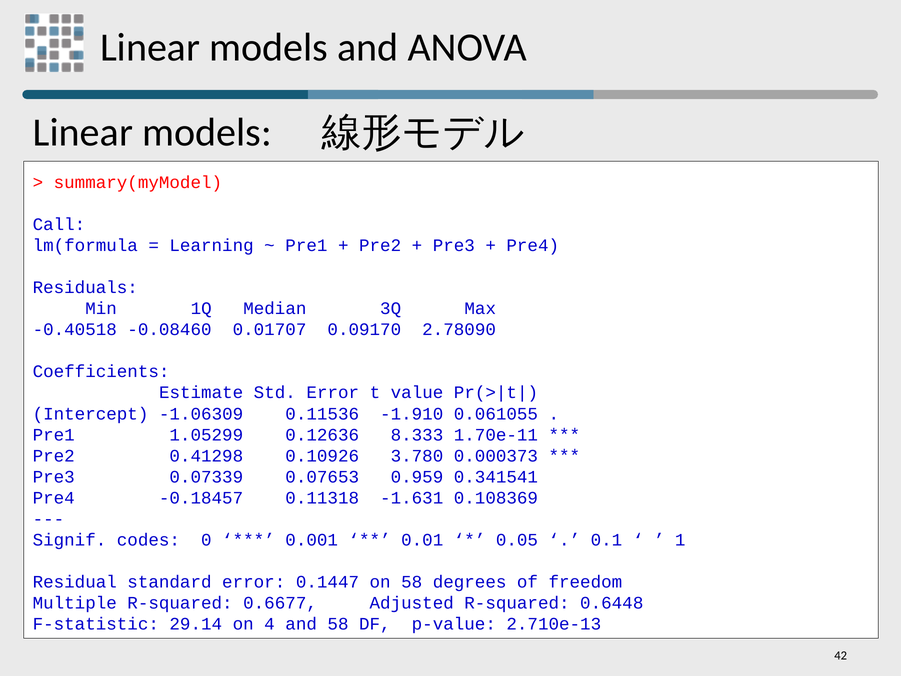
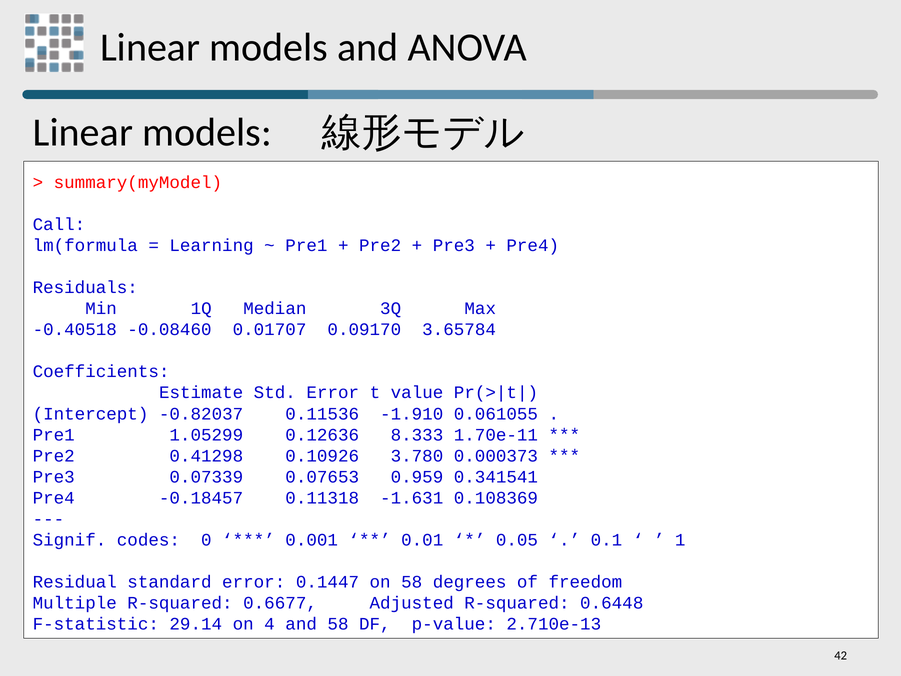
2.78090: 2.78090 -> 3.65784 (459, 329)
-1.06309: -1.06309 -> -0.82037 (201, 414)
